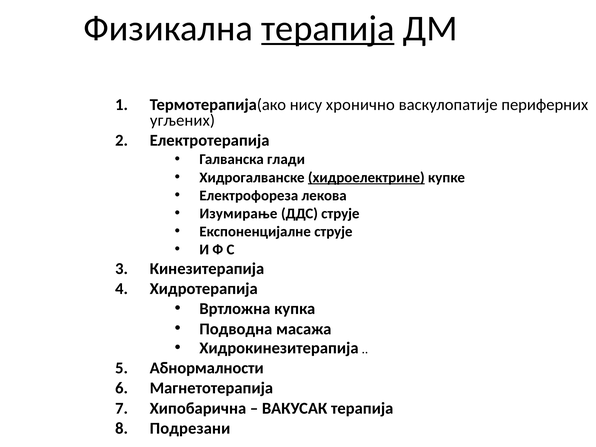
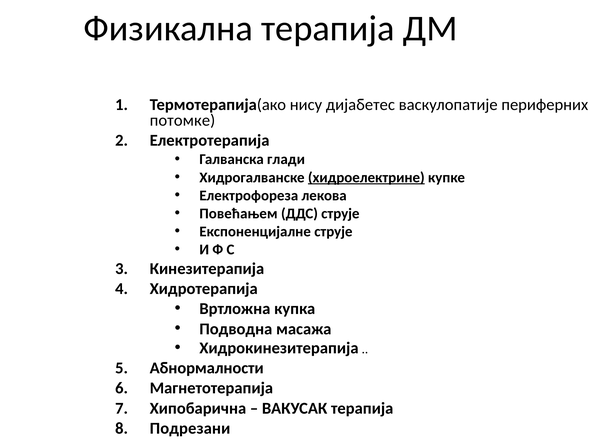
терапија underline: present -> none (328, 28)
хронично: хронично -> дијабетес (360, 105)
угљених: угљених -> потомке (182, 120)
Изумирање: Изумирање -> Повећањем (238, 214)
